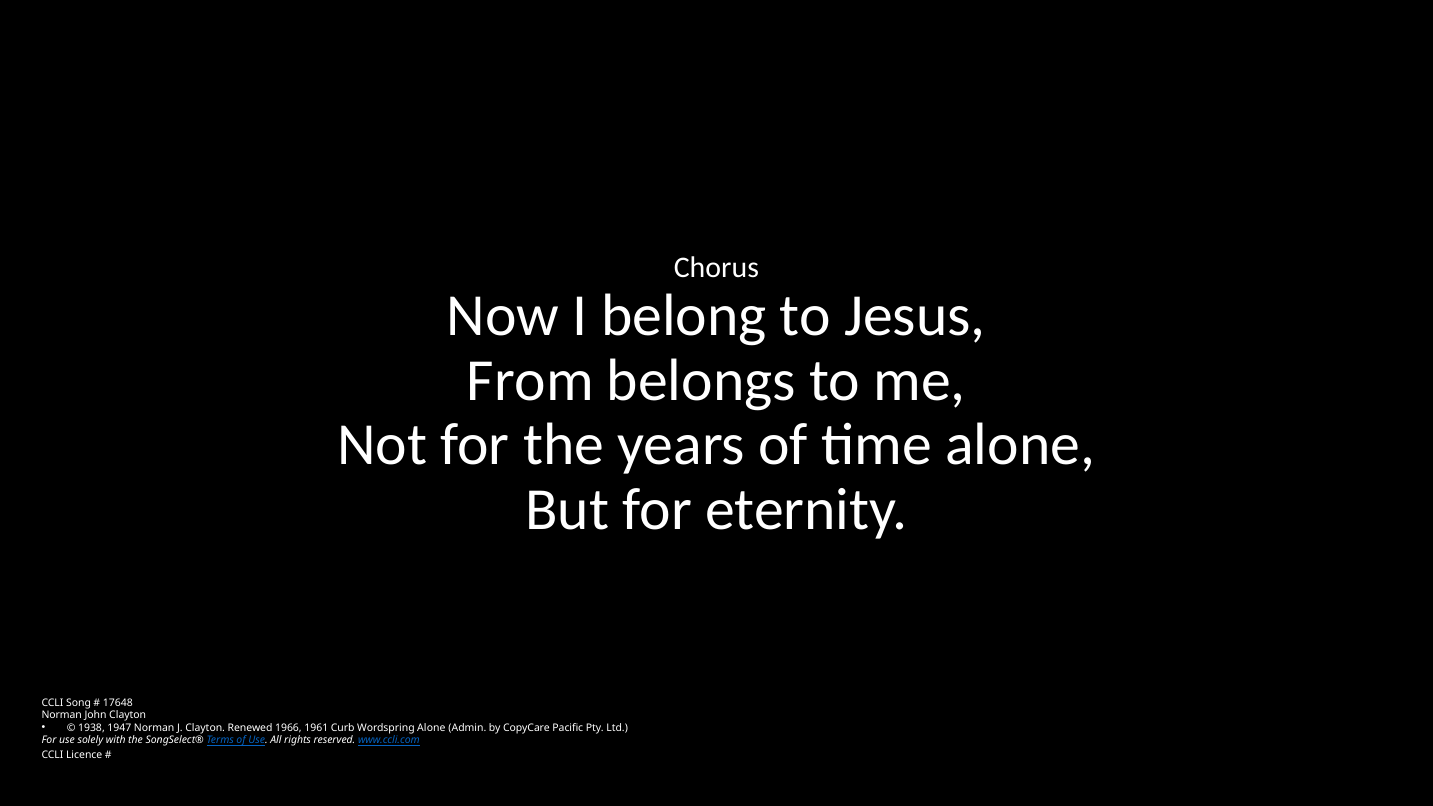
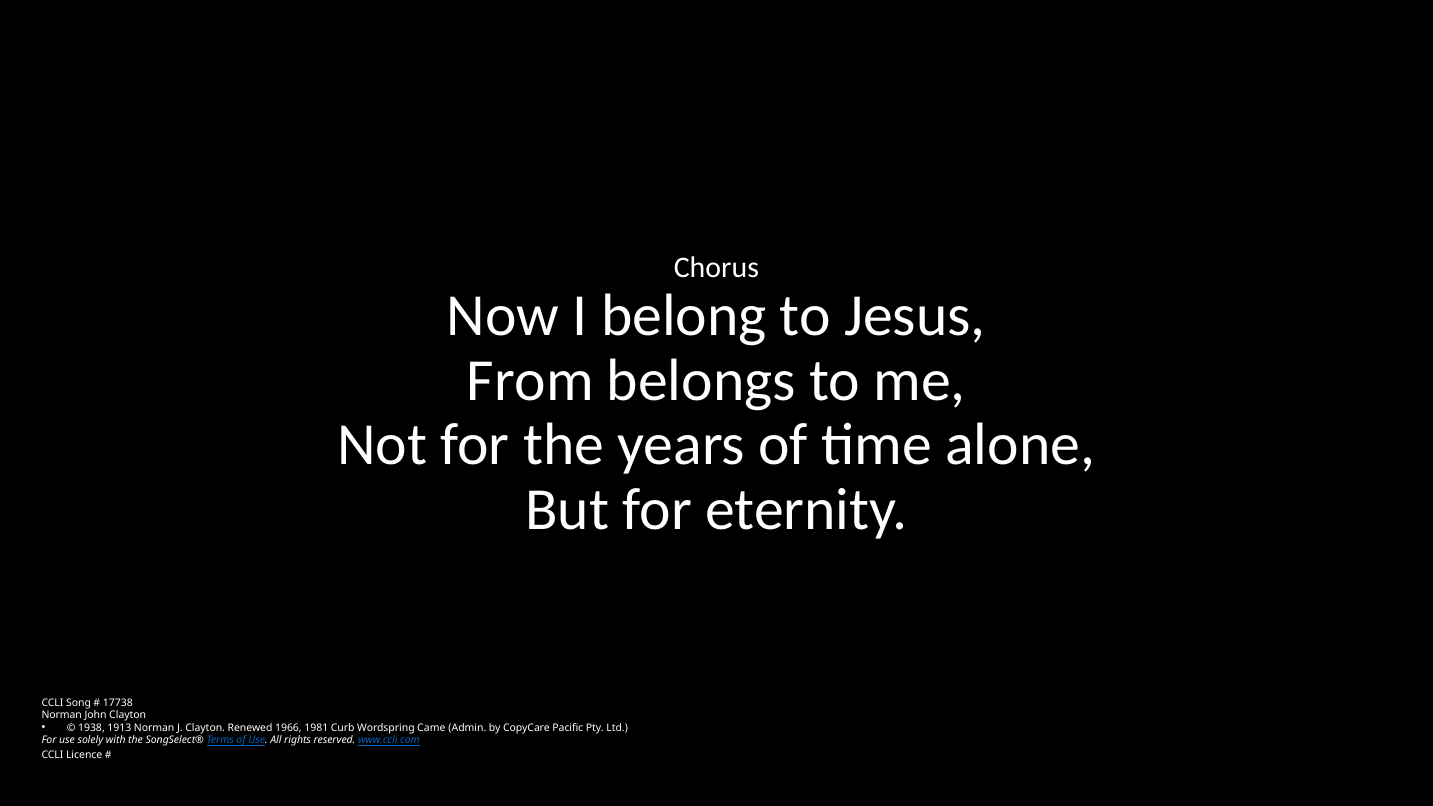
17648: 17648 -> 17738 (118, 703)
1947: 1947 -> 1913 (119, 728)
1961: 1961 -> 1981 (316, 728)
Wordspring Alone: Alone -> Came (431, 728)
